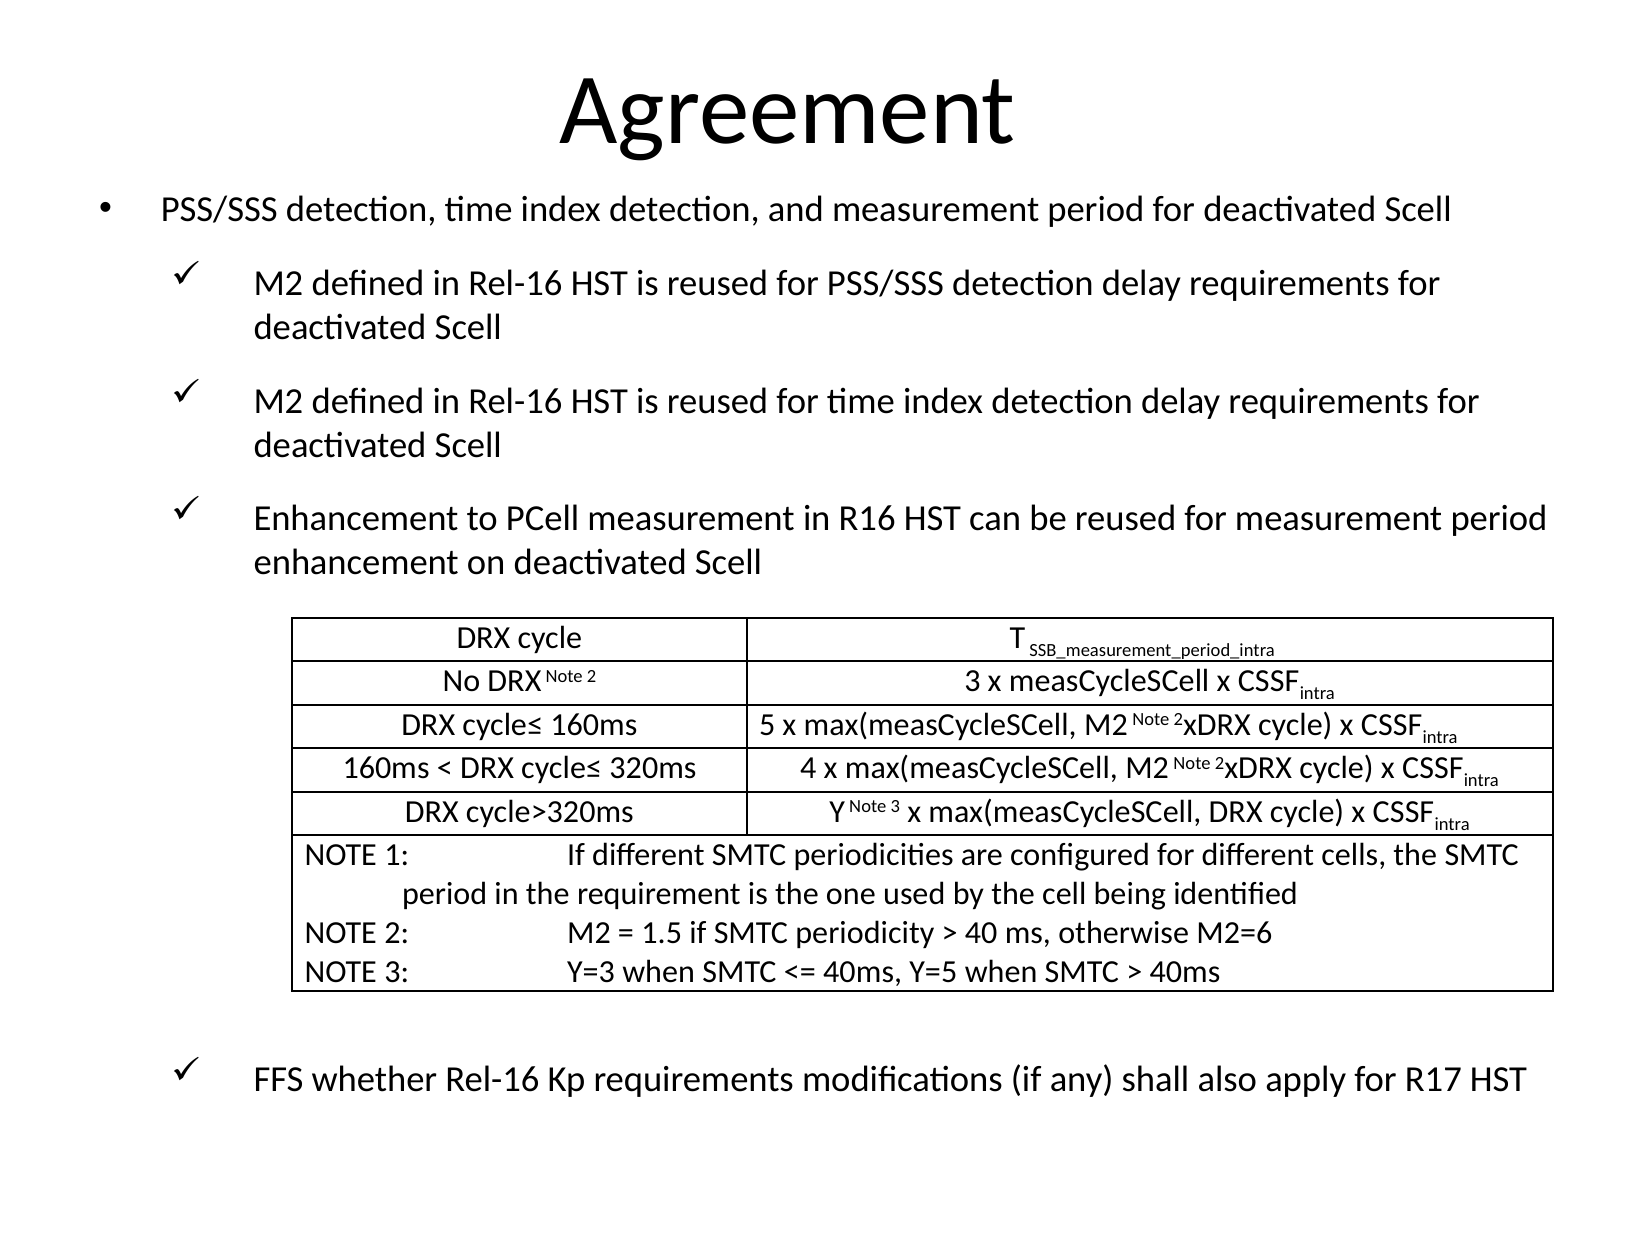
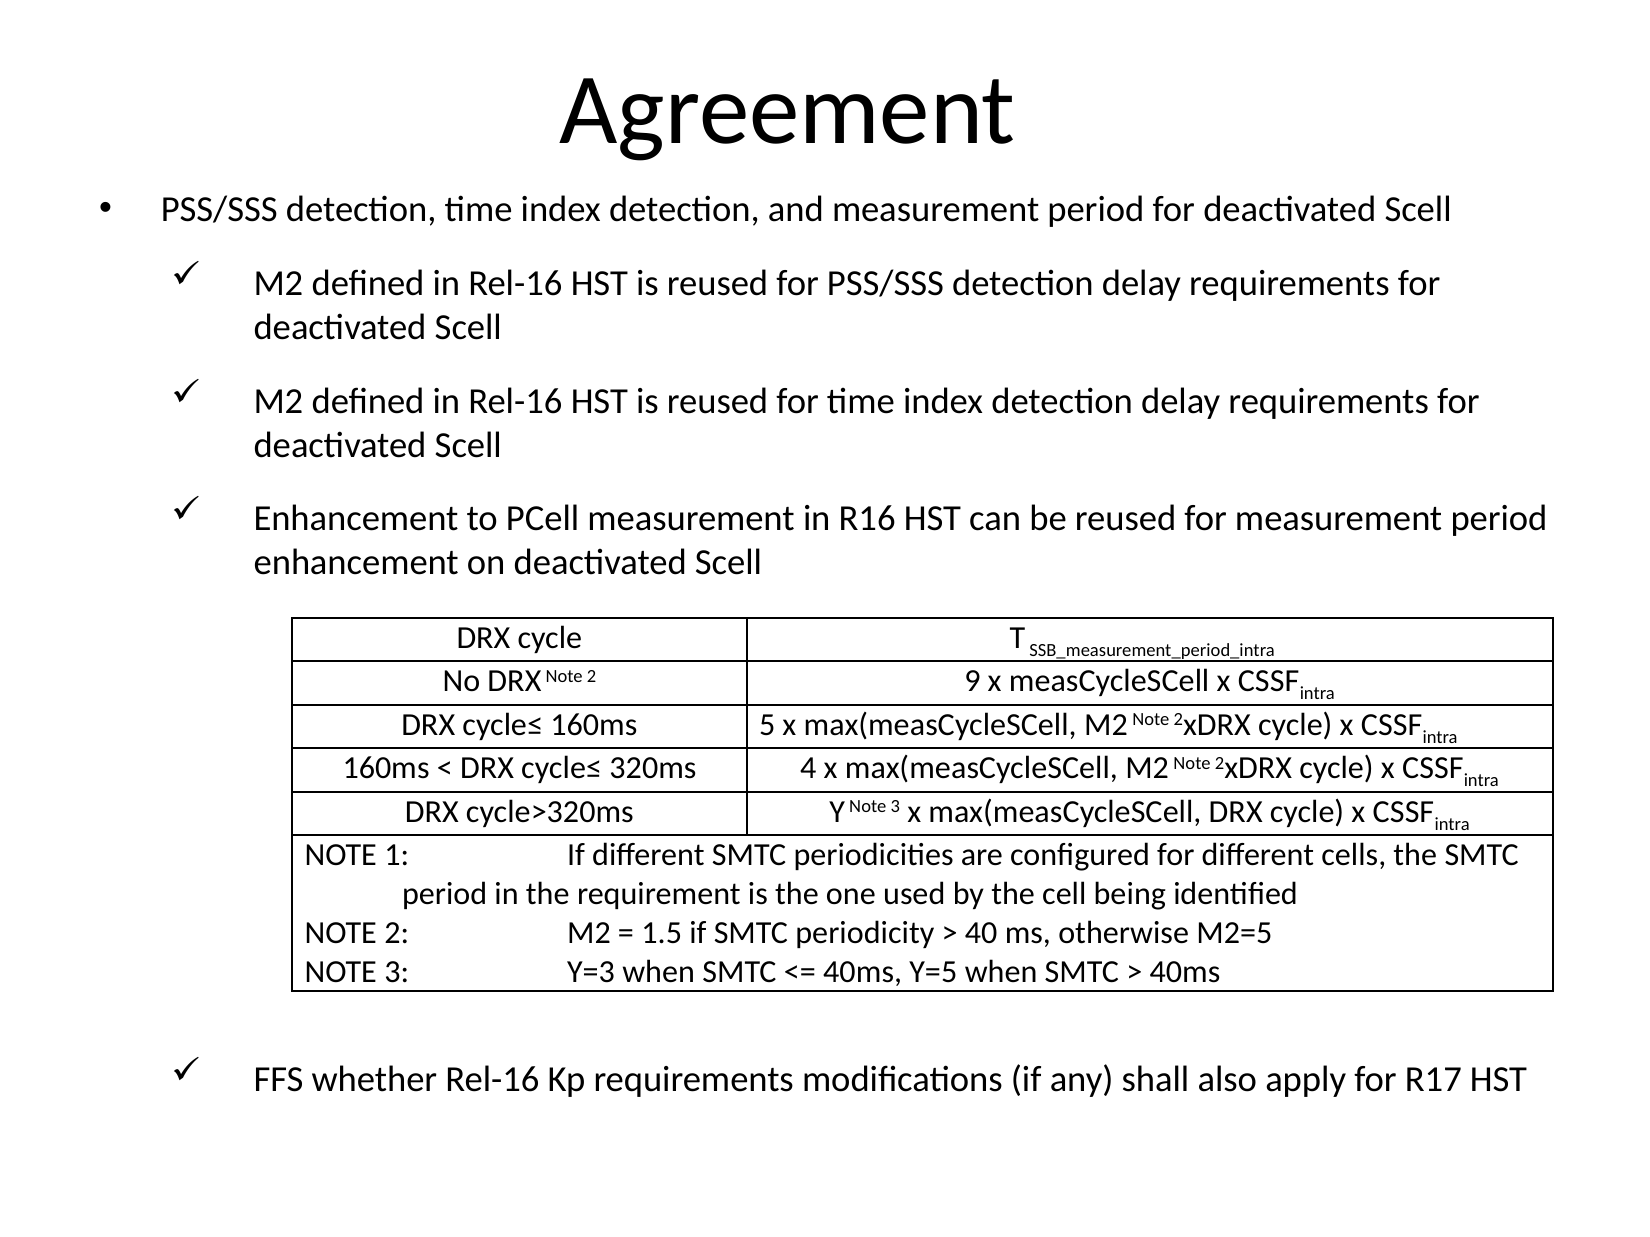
2 3: 3 -> 9 (972, 682)
M2=6: M2=6 -> M2=5 (1234, 934)
